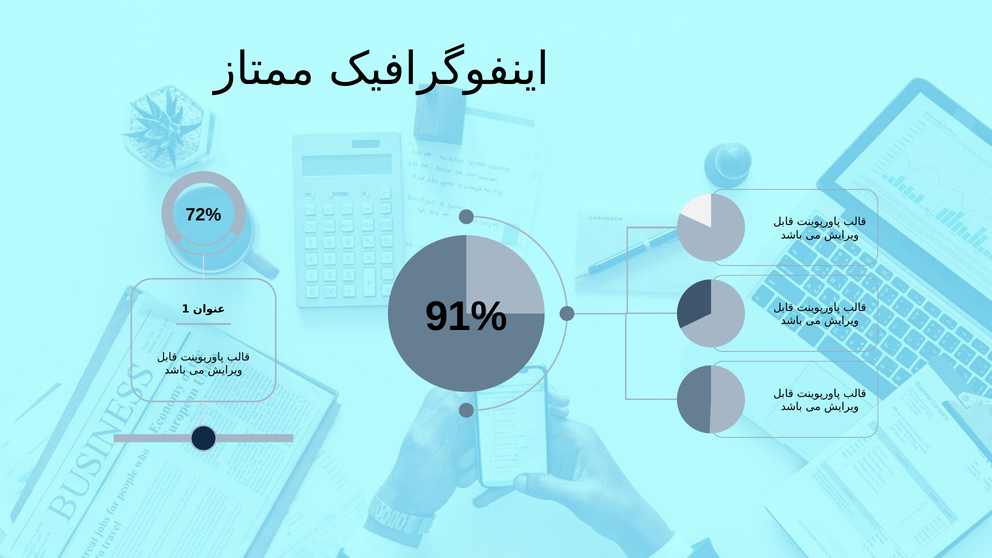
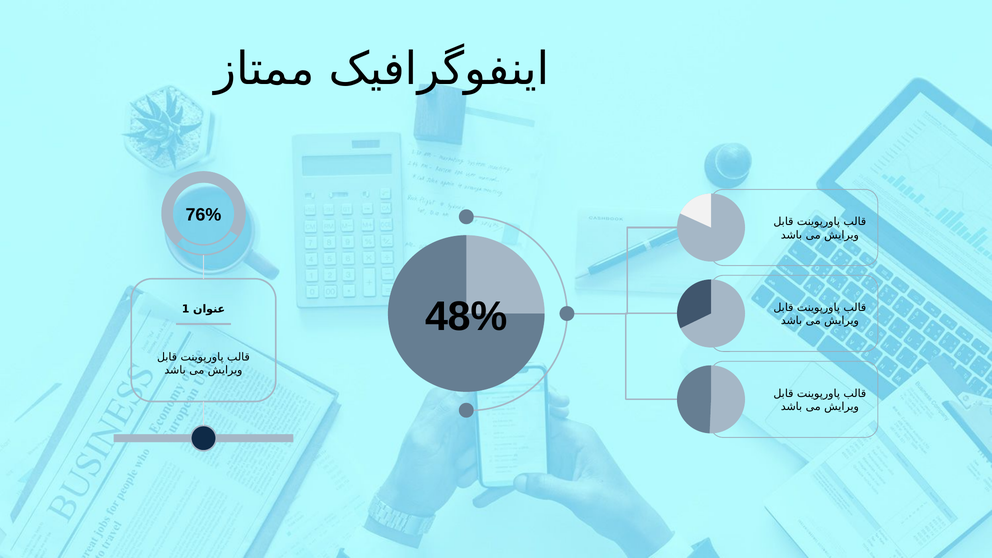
72%: 72% -> 76% (203, 215)
91%: 91% -> 48% (466, 316)
